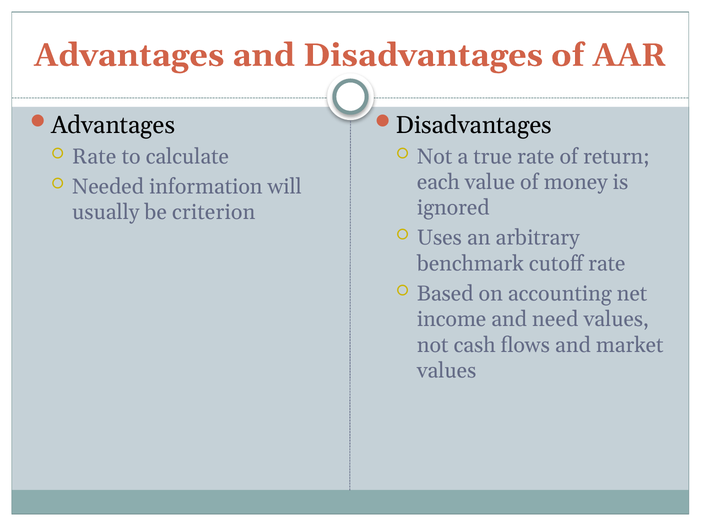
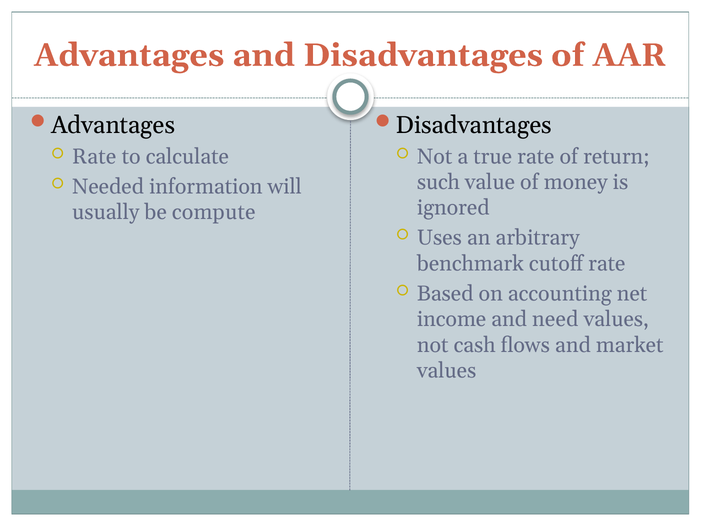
each: each -> such (438, 182)
criterion: criterion -> compute (214, 212)
